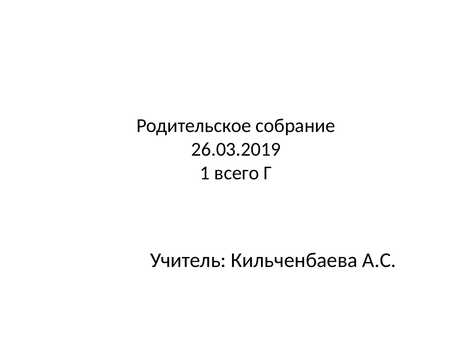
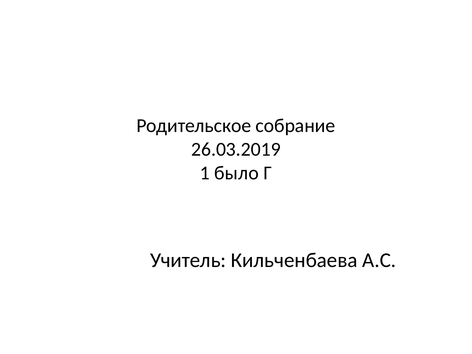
всего: всего -> было (237, 173)
